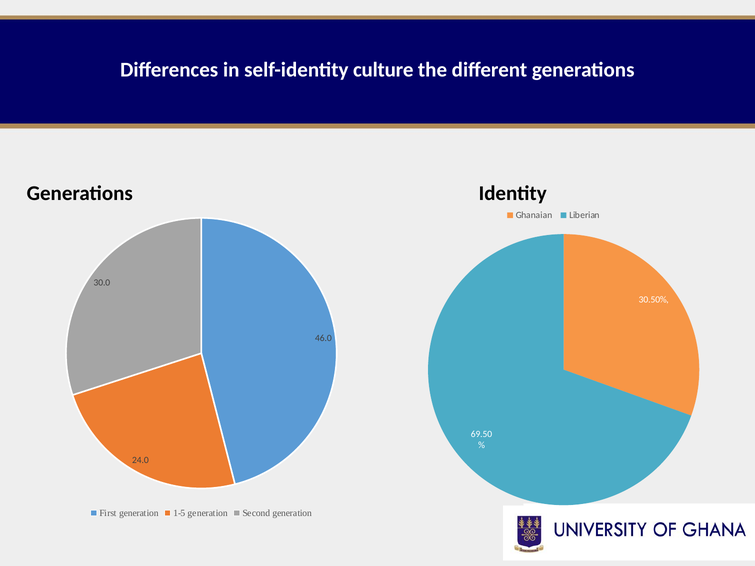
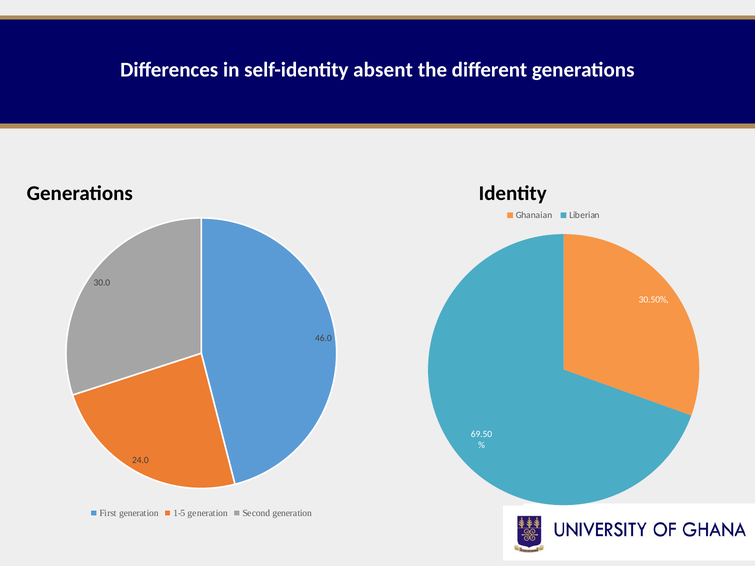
culture: culture -> absent (383, 70)
